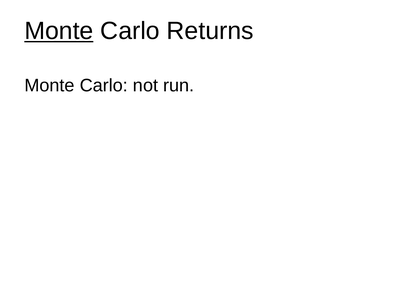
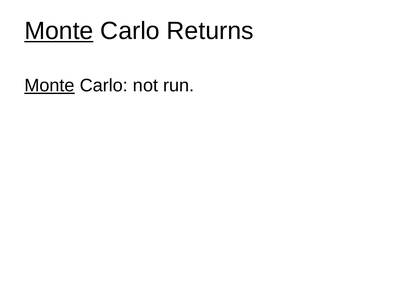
Monte underline: none -> present (49, 85)
